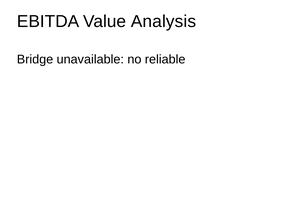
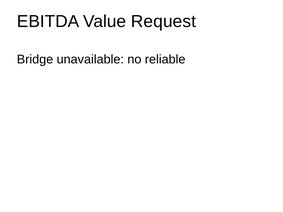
Analysis: Analysis -> Request (164, 21)
